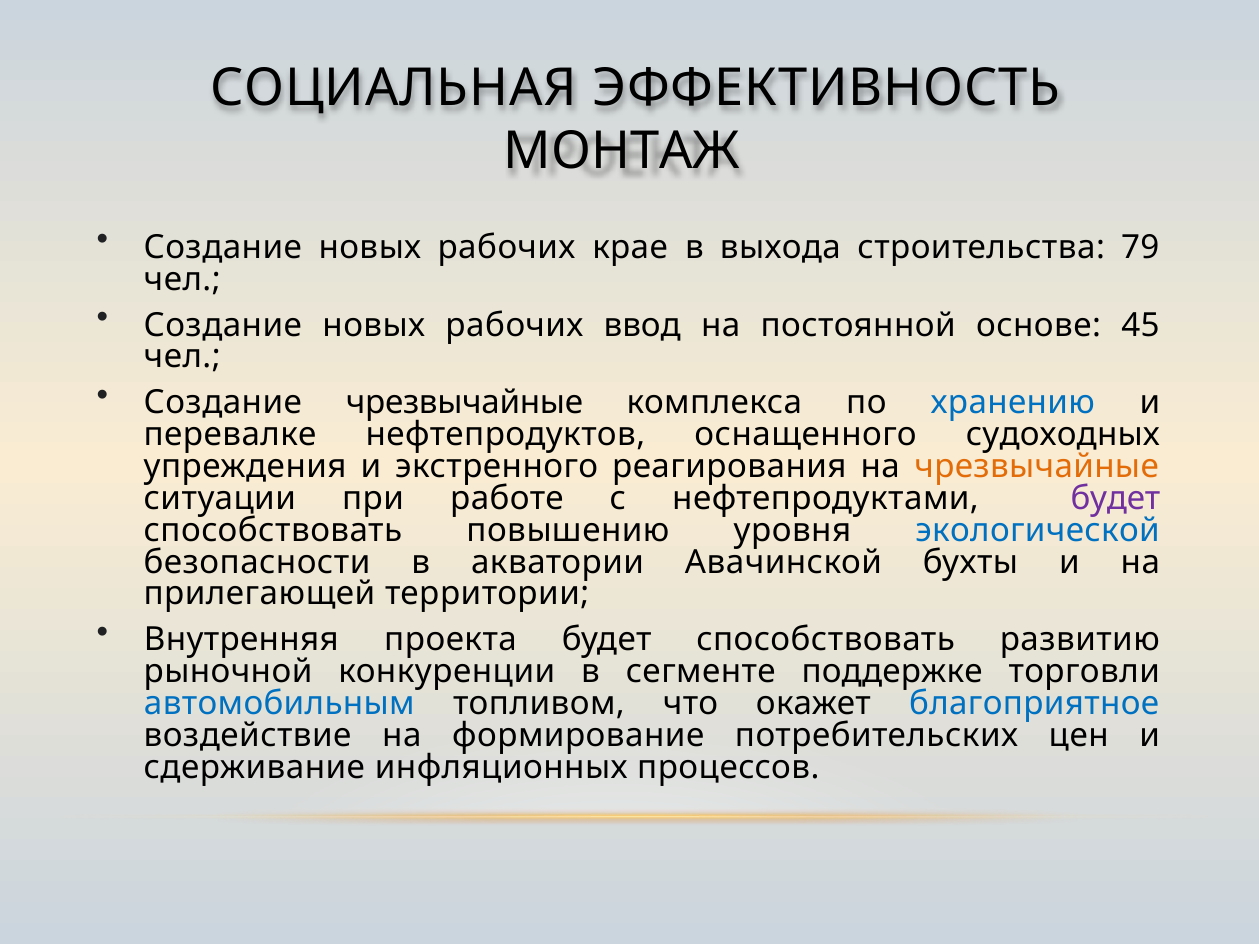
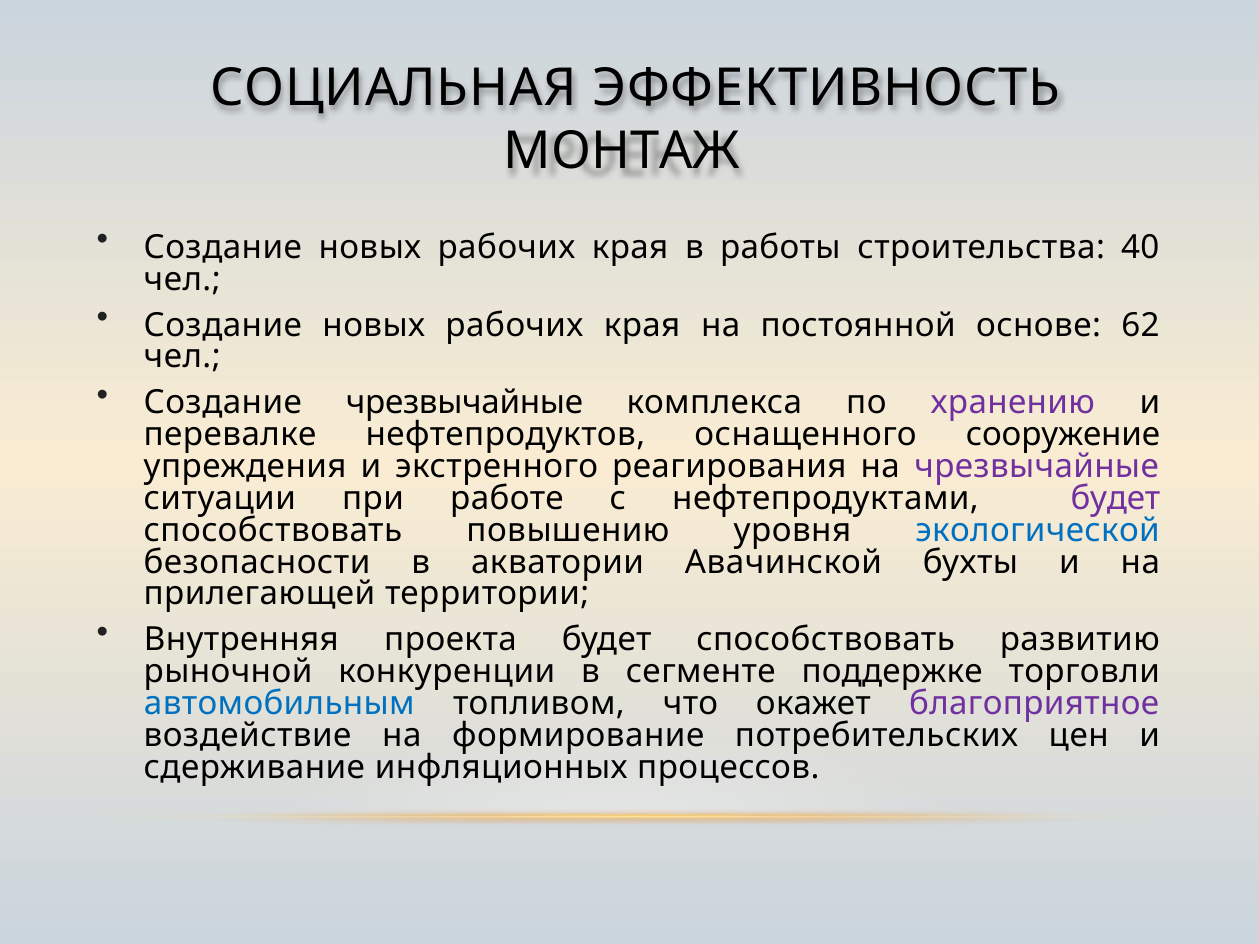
крае: крае -> края (630, 248)
выхода: выхода -> работы (780, 248)
79: 79 -> 40 (1140, 248)
ввод: ввод -> края (642, 325)
45: 45 -> 62 (1141, 325)
хранению colour: blue -> purple (1013, 403)
судоходных: судоходных -> сооружение (1063, 435)
чрезвычайные colour: orange -> purple (1037, 467)
благоприятное colour: blue -> purple (1034, 704)
